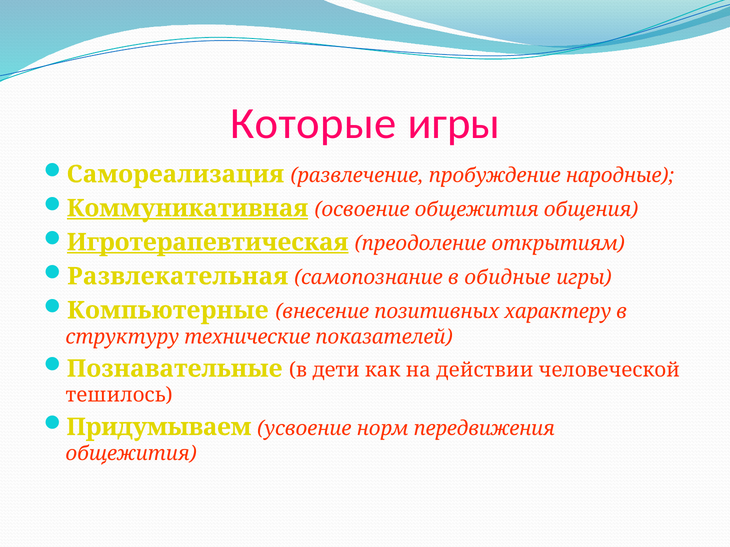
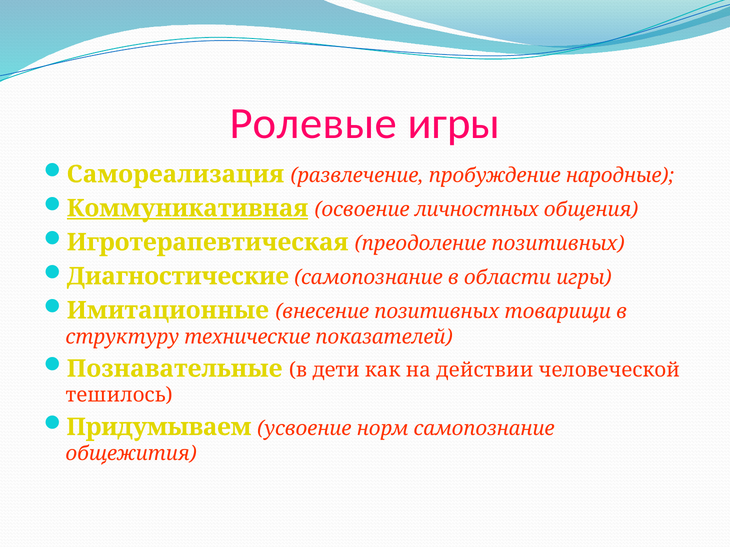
Которые: Которые -> Ролевые (313, 124)
освоение общежития: общежития -> личностных (477, 210)
Игротерапевтическая underline: present -> none (208, 243)
преодоление открытиям: открытиям -> позитивных (558, 244)
Развлекательная: Развлекательная -> Диагностические (178, 277)
обидные: обидные -> области (508, 278)
Компьютерные: Компьютерные -> Имитационные (168, 311)
характеру: характеру -> товарищи (558, 312)
норм передвижения: передвижения -> самопознание (484, 429)
